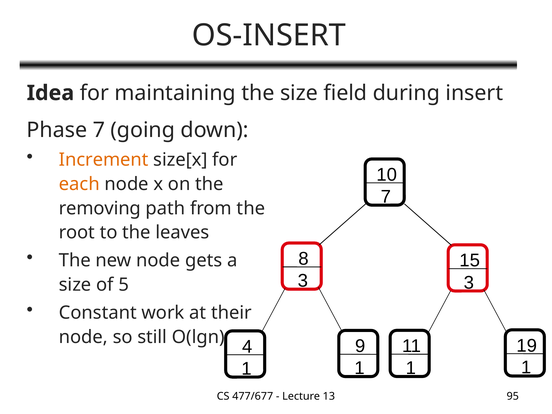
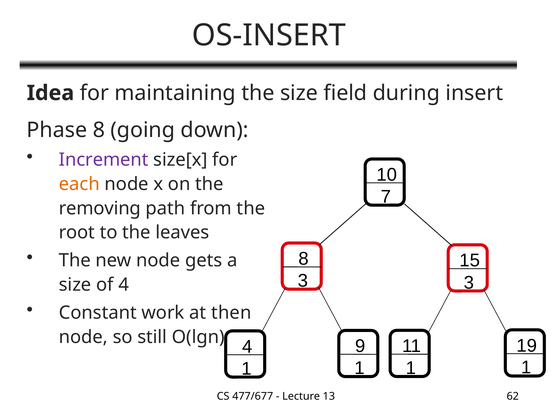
Phase 7: 7 -> 8 (99, 130)
Increment colour: orange -> purple (104, 160)
of 5: 5 -> 4 (124, 285)
their: their -> then (231, 313)
95: 95 -> 62 (513, 396)
